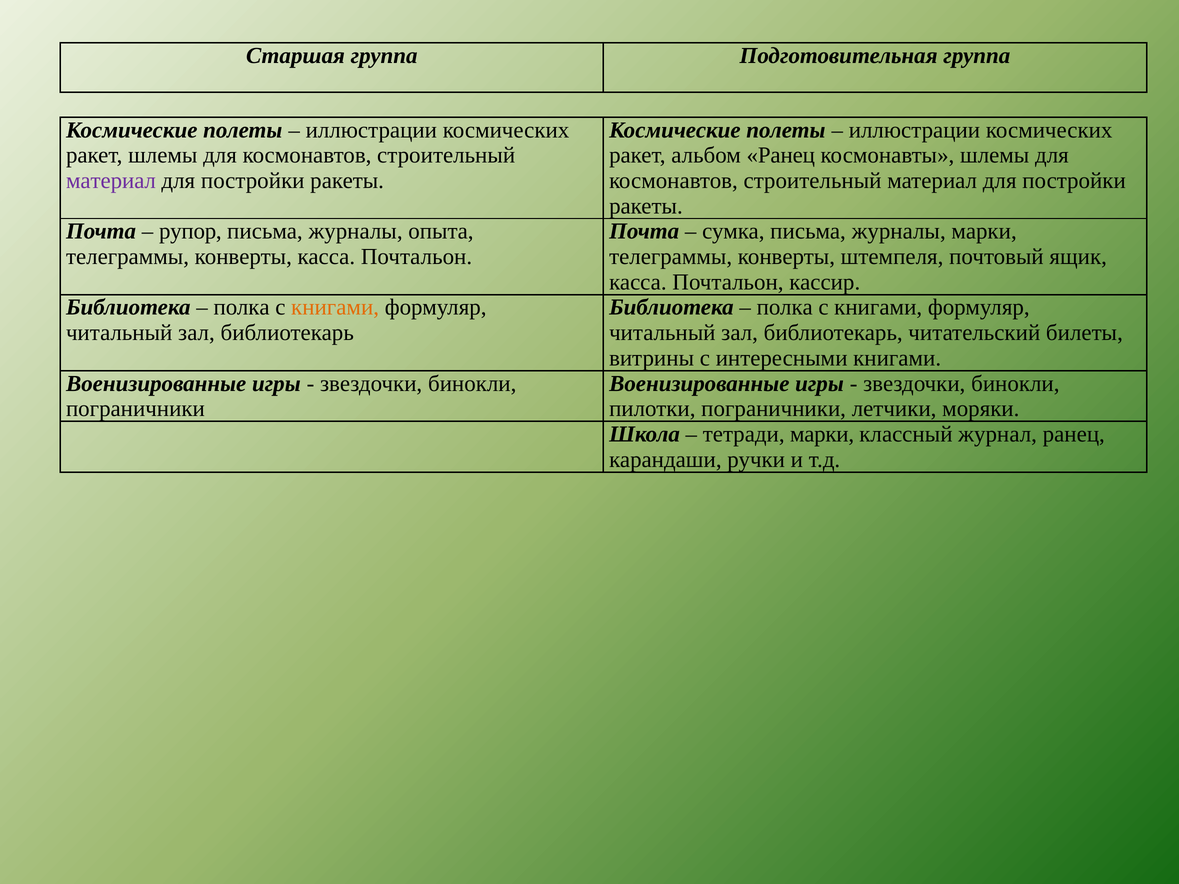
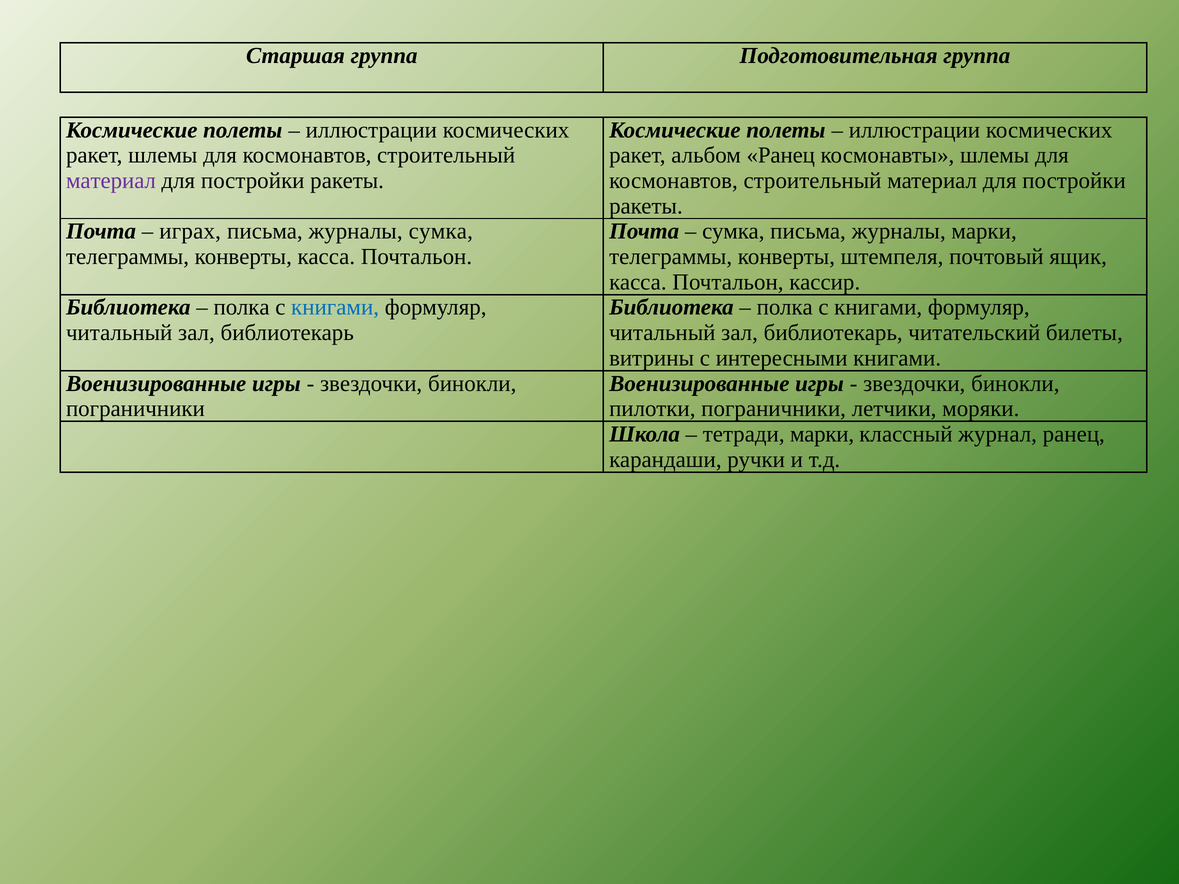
рупор: рупор -> играх (190, 231)
журналы опыта: опыта -> сумка (441, 231)
книгами colour: orange -> blue (335, 308)
